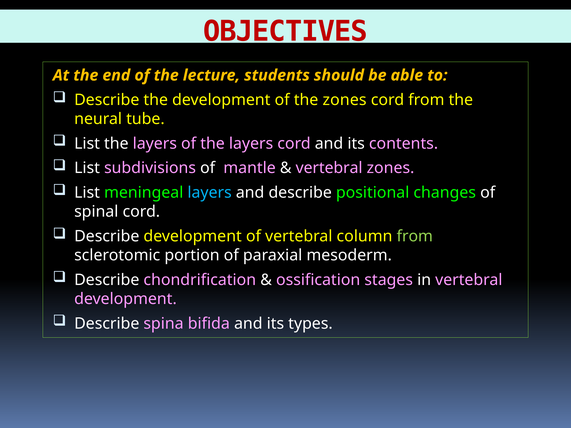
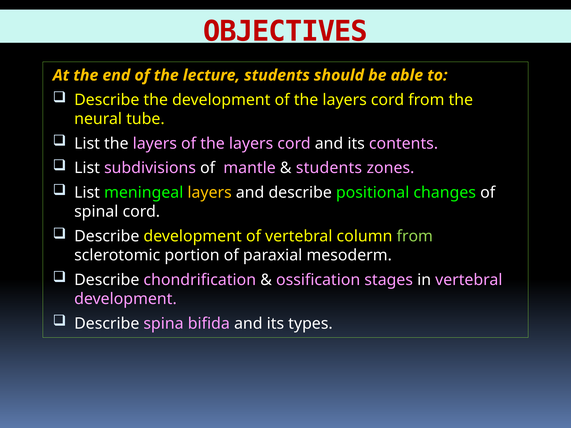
development of the zones: zones -> layers (345, 100)
vertebral: vertebral -> students (329, 168)
layers colour: light blue -> yellow (210, 193)
